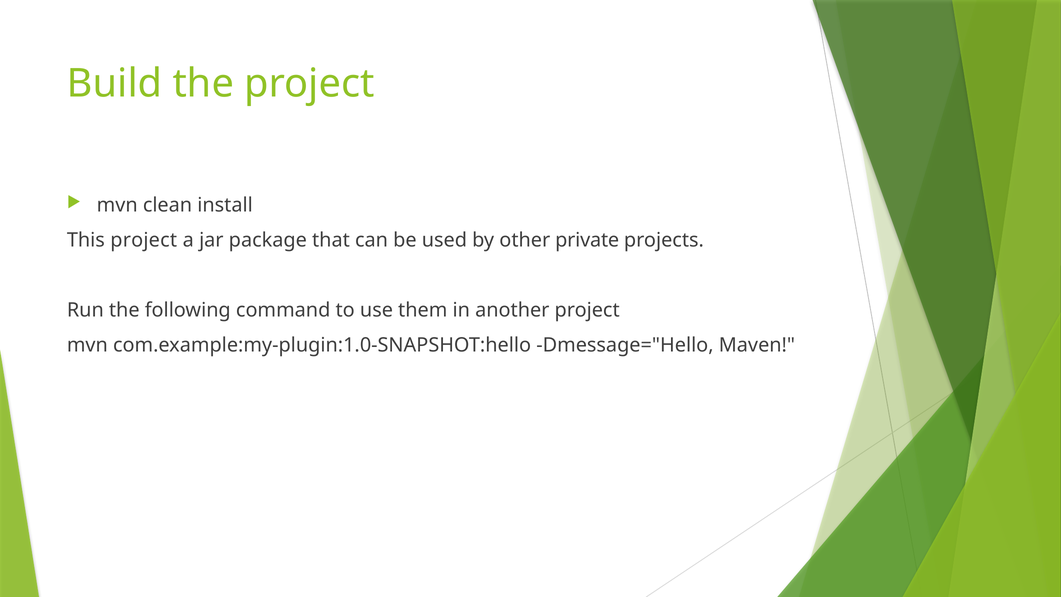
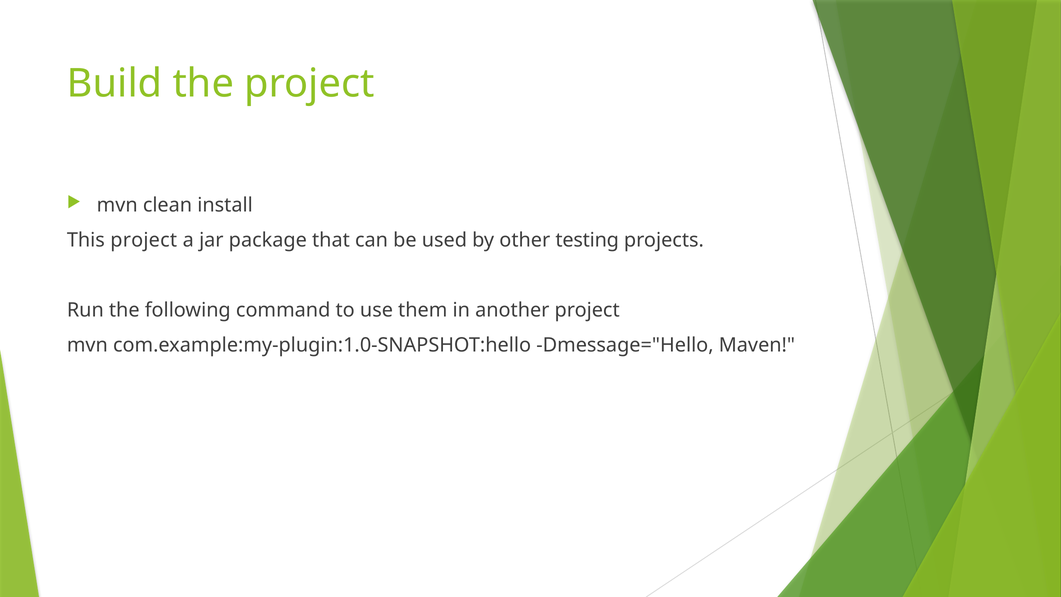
private: private -> testing (587, 240)
